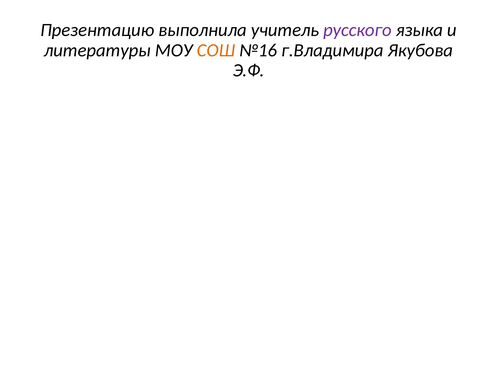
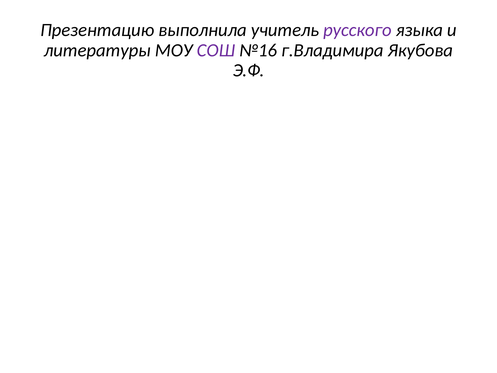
СОШ colour: orange -> purple (216, 50)
